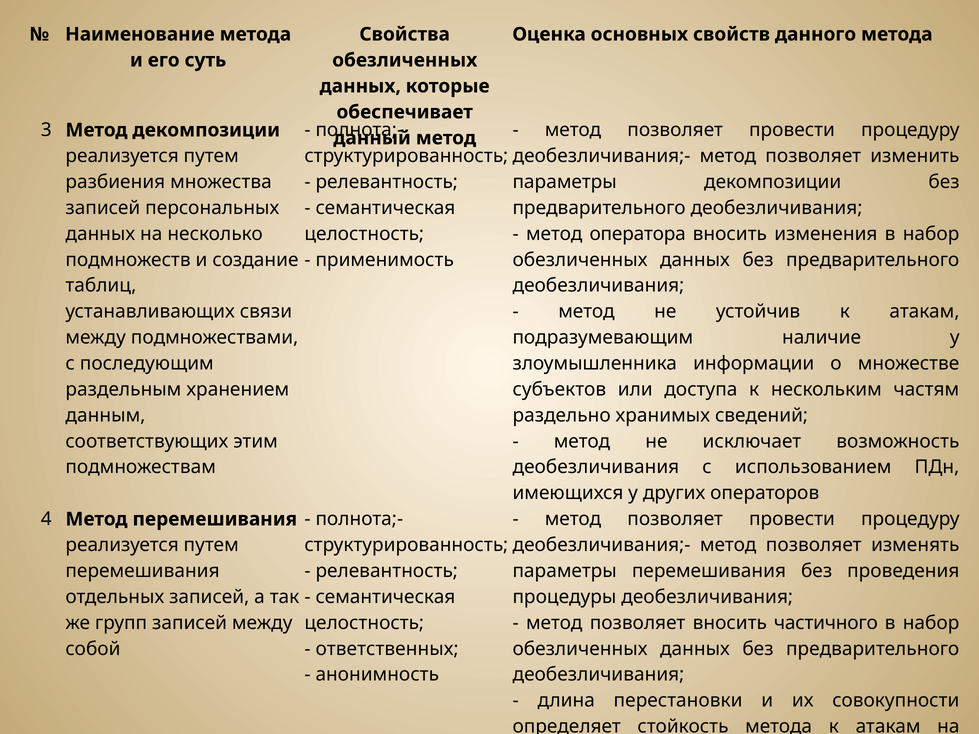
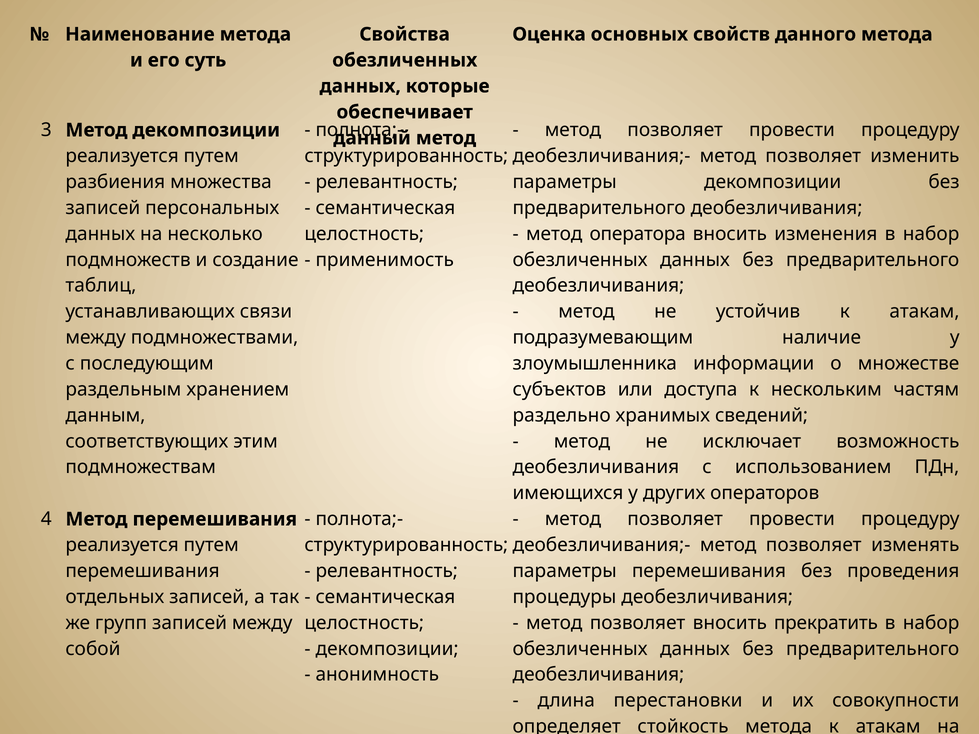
частичного: частичного -> прекратить (826, 623)
ответственных: ответственных -> декомпозиции (387, 649)
